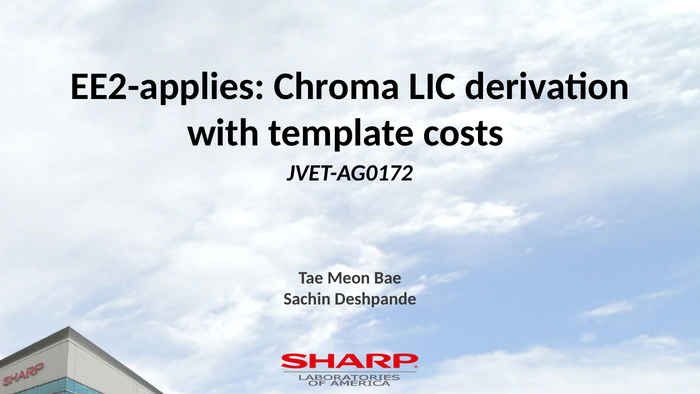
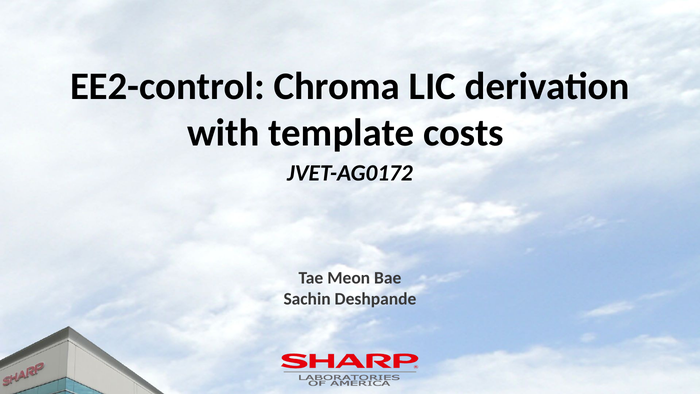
EE2-applies: EE2-applies -> EE2-control (167, 86)
